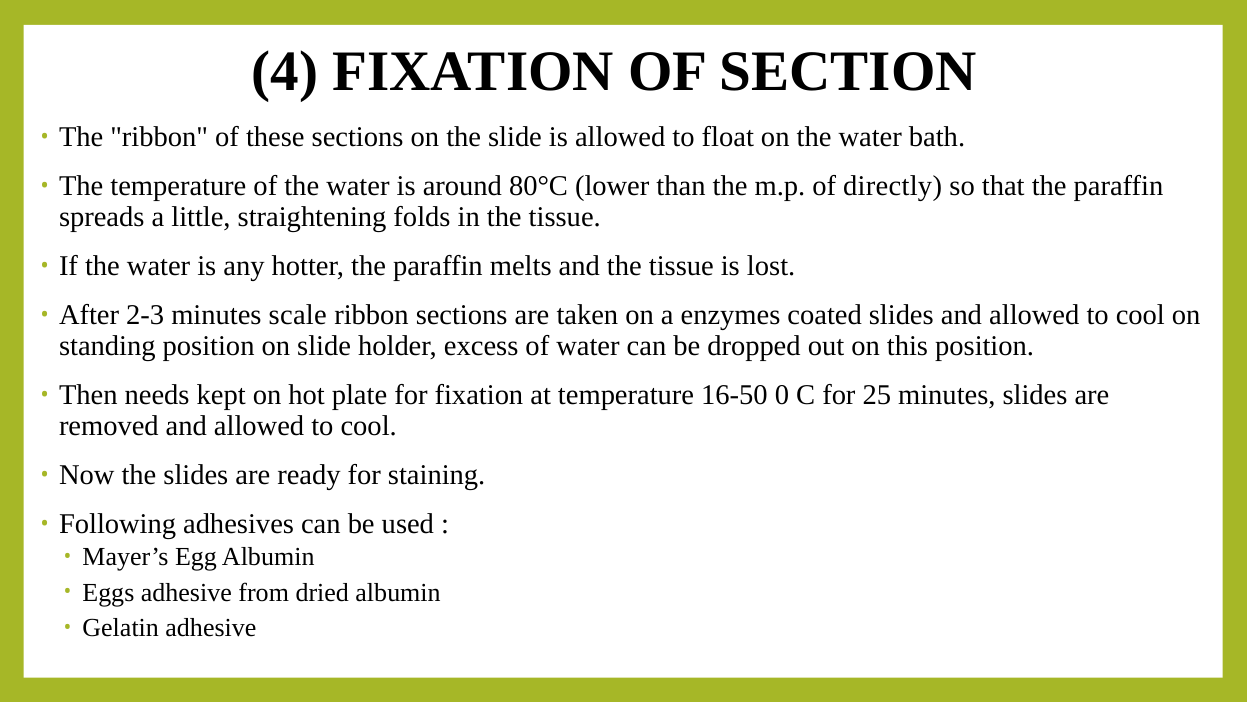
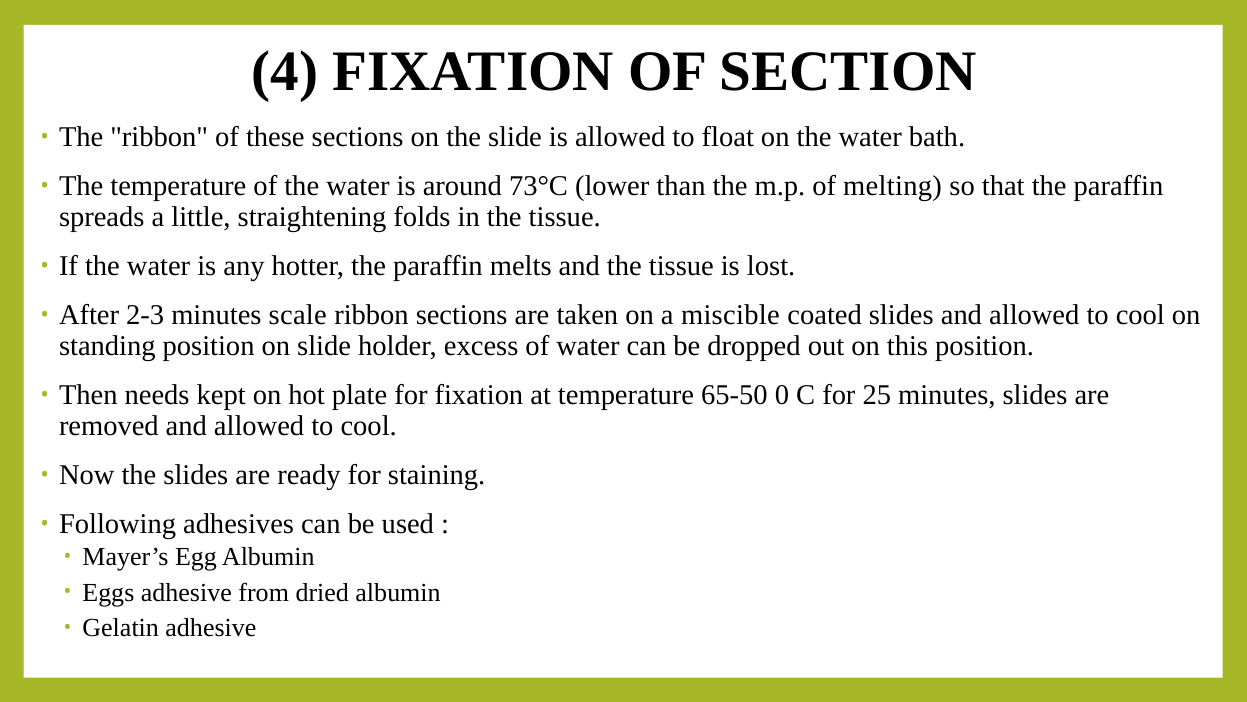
80°C: 80°C -> 73°C (539, 186)
directly: directly -> melting (893, 186)
enzymes: enzymes -> miscible (730, 315)
16-50: 16-50 -> 65-50 (734, 395)
